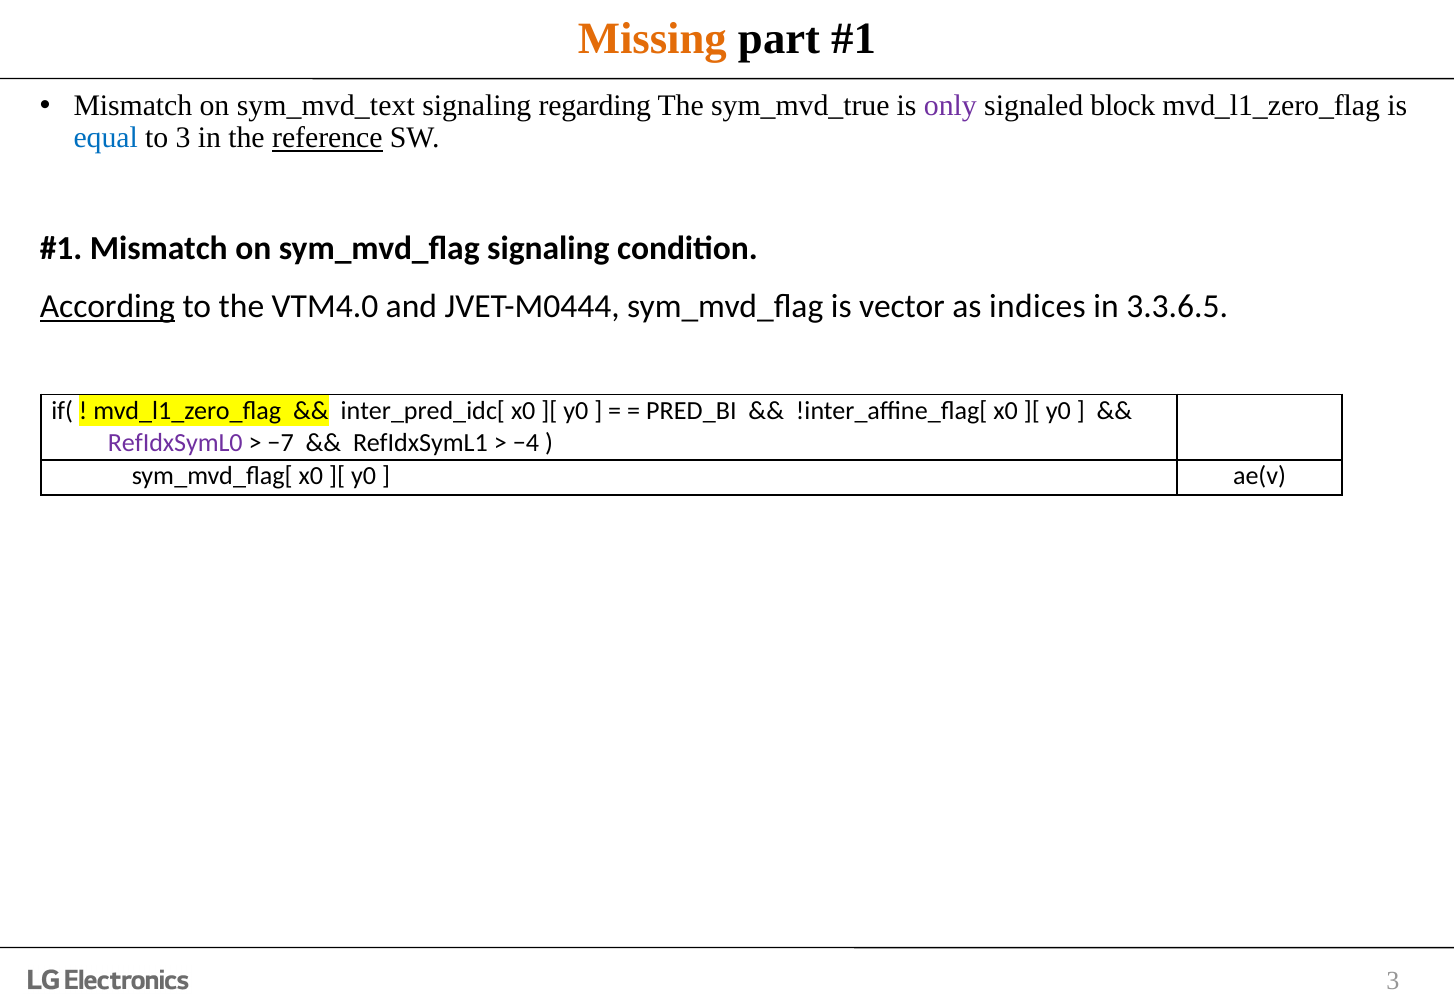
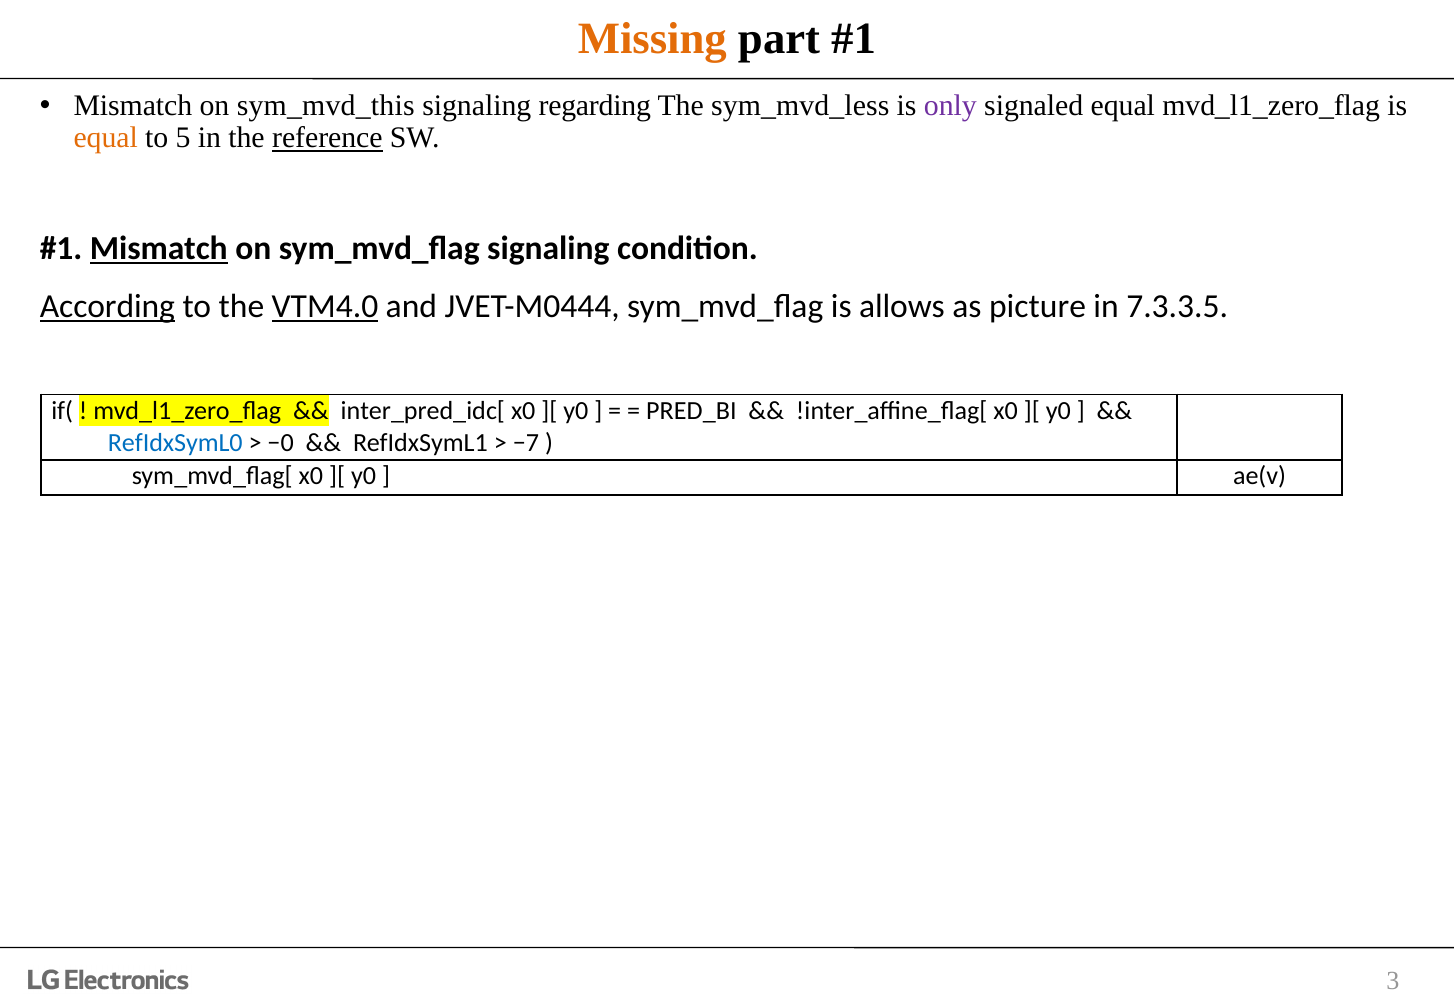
sym_mvd_text: sym_mvd_text -> sym_mvd_this (326, 106)
sym_mvd_true: sym_mvd_true -> sym_mvd_less (800, 106)
signaled block: block -> equal (1123, 106)
equal colour: blue -> orange (106, 138)
to 3: 3 -> 5 (183, 138)
Mismatch underline: none -> present (159, 248)
VTM4.0 underline: none -> present (325, 306)
vector: vector -> allows (902, 306)
indices: indices -> picture (1038, 306)
3.3.6.5: 3.3.6.5 -> 7.3.3.5 (1177, 306)
RefIdxSymL0 colour: purple -> blue (175, 442)
−7: −7 -> −0 (281, 442)
−4: −4 -> −7 (526, 442)
